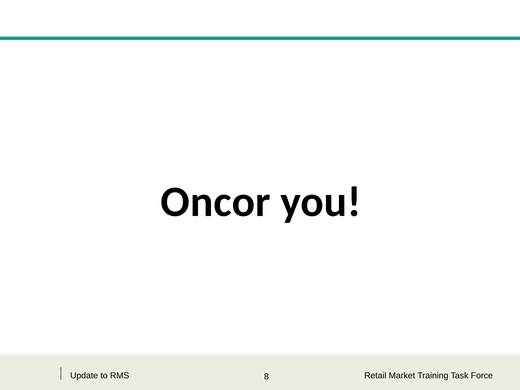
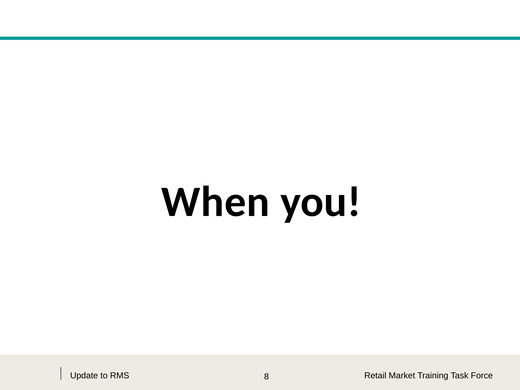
Oncor: Oncor -> When (215, 202)
